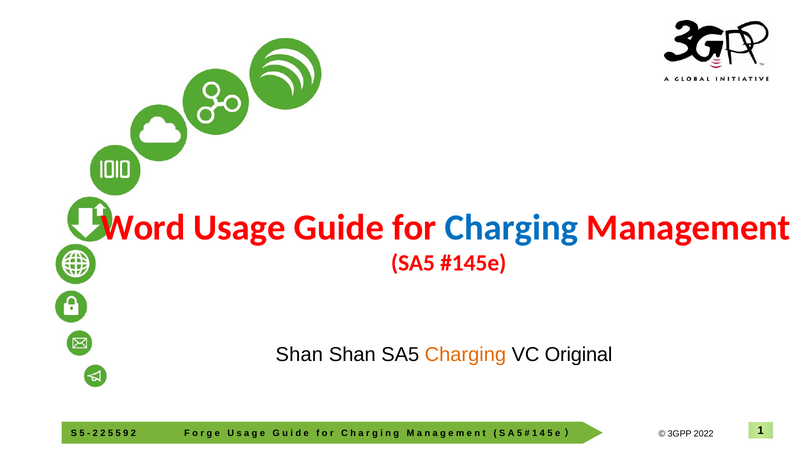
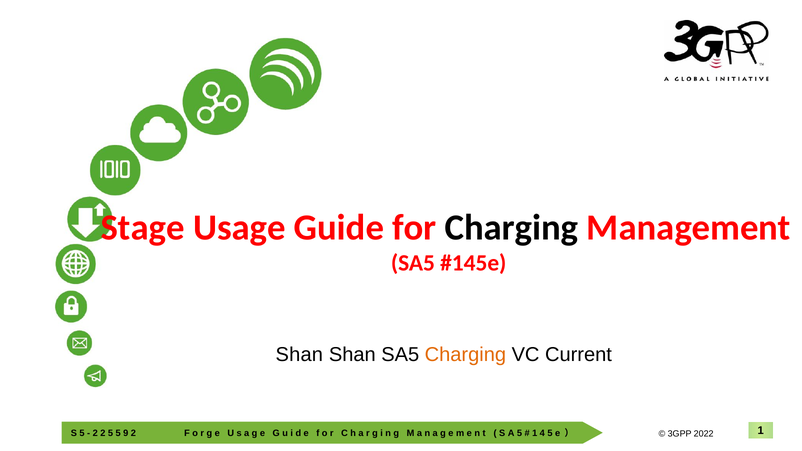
Word: Word -> Stage (143, 228)
Charging colour: blue -> black (511, 228)
Original: Original -> Current (578, 355)
